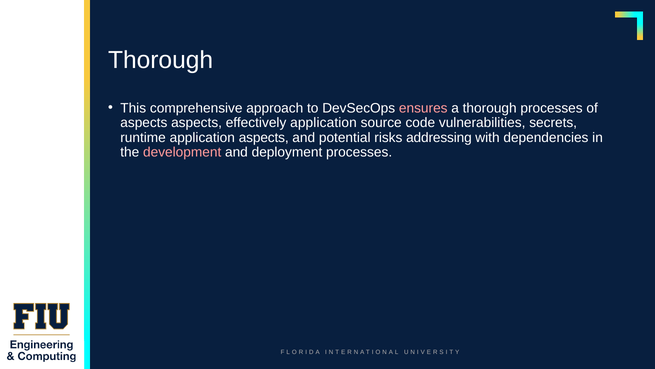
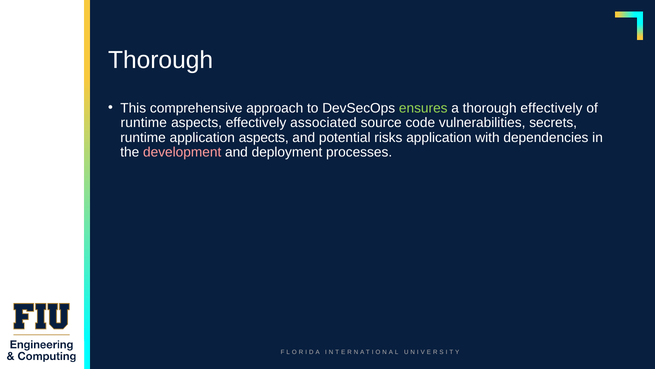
ensures colour: pink -> light green (423, 108)
thorough processes: processes -> effectively (551, 108)
aspects: aspects -> runtime (144, 123)
effectively application: application -> associated (323, 123)
risks addressing: addressing -> application (439, 137)
